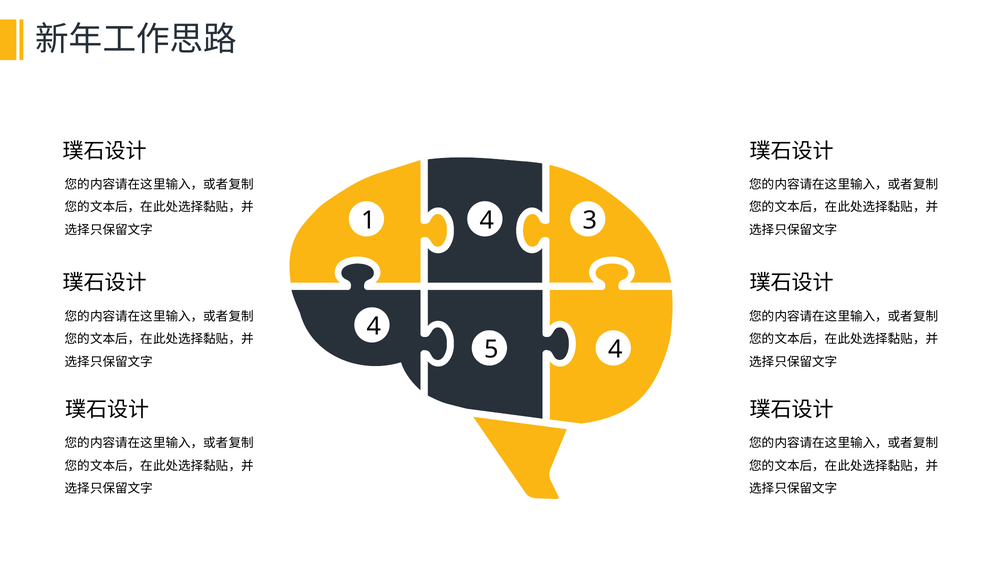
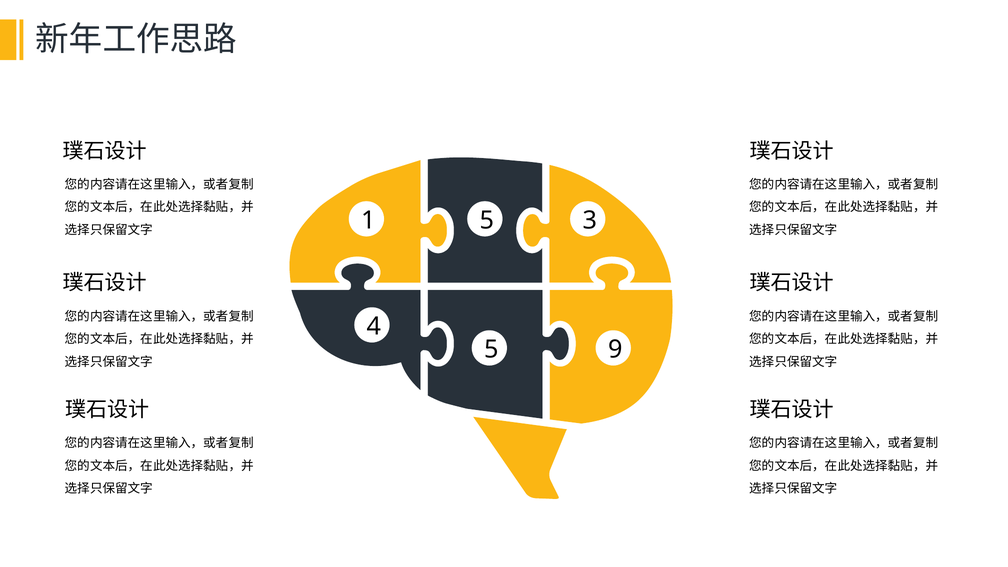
1 4: 4 -> 5 (487, 221)
5 4: 4 -> 9 (615, 350)
